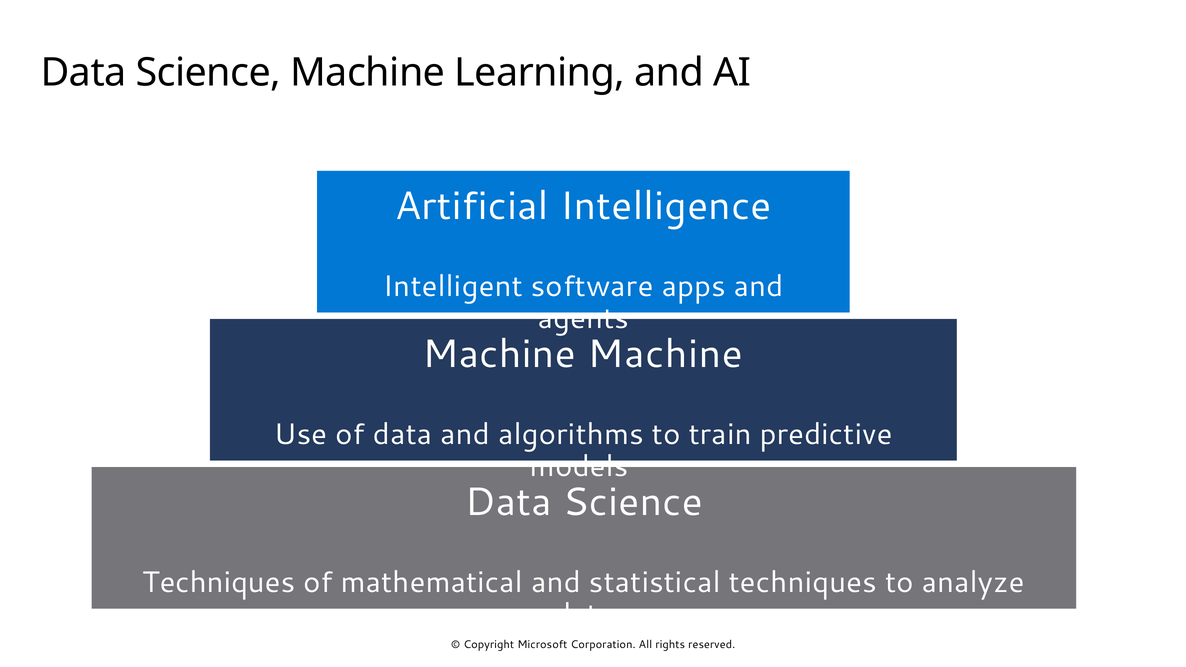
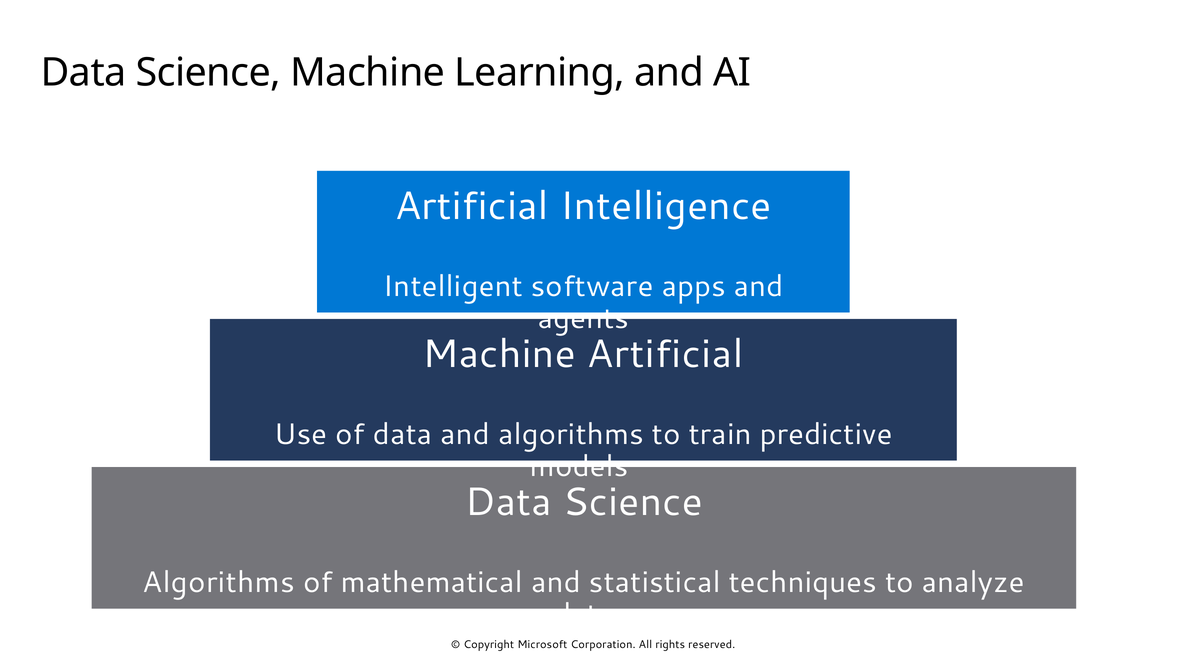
Machine Machine: Machine -> Artificial (665, 354)
Techniques: Techniques -> Algorithms (219, 583)
